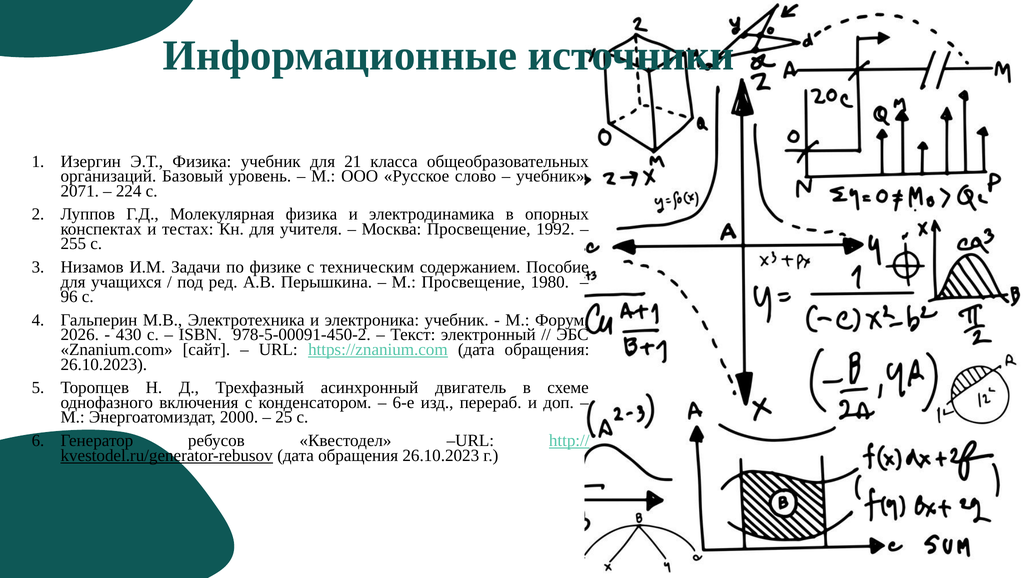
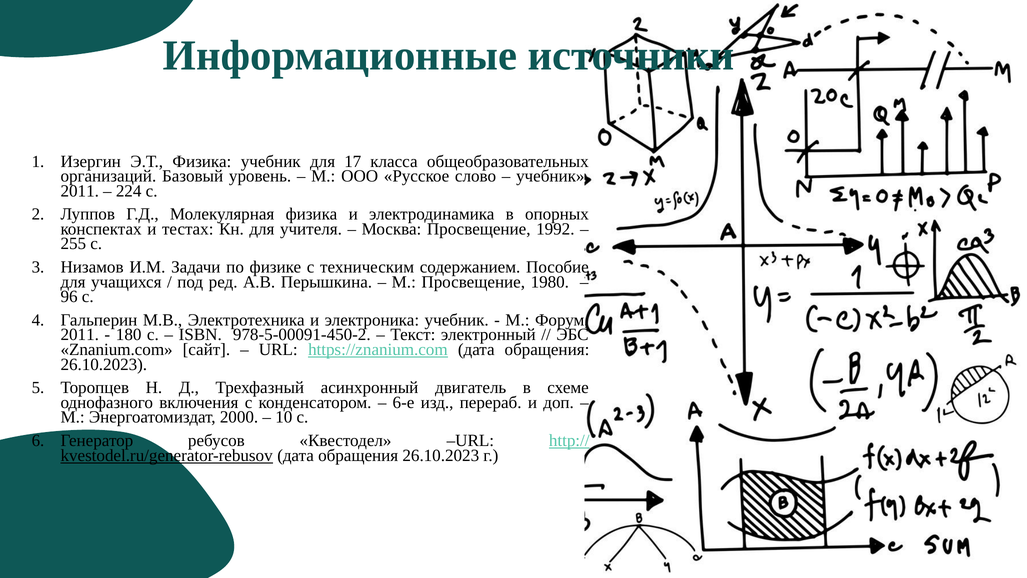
21: 21 -> 17 (353, 161)
2071: 2071 -> 2011 (80, 191)
2026: 2026 -> 2011 (80, 335)
430: 430 -> 180 (129, 335)
25: 25 -> 10 (284, 417)
